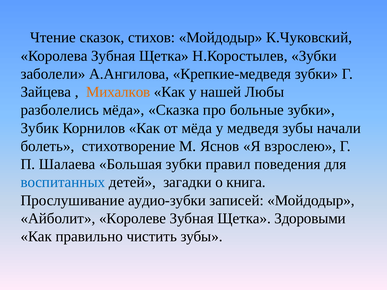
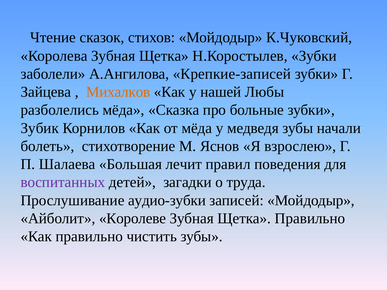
Крепкие-медведя: Крепкие-медведя -> Крепкие-записей (232, 74)
Большая зубки: зубки -> лечит (184, 164)
воспитанных colour: blue -> purple (63, 182)
книга: книга -> труда (246, 182)
Щетка Здоровыми: Здоровыми -> Правильно (310, 219)
